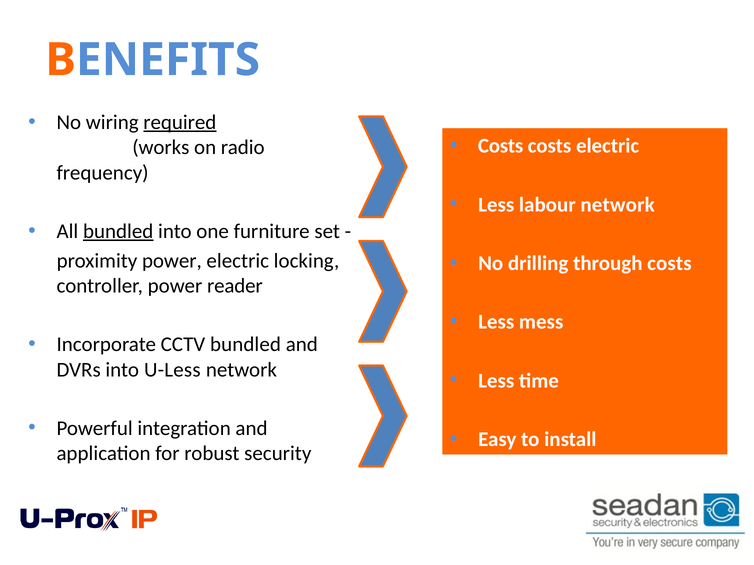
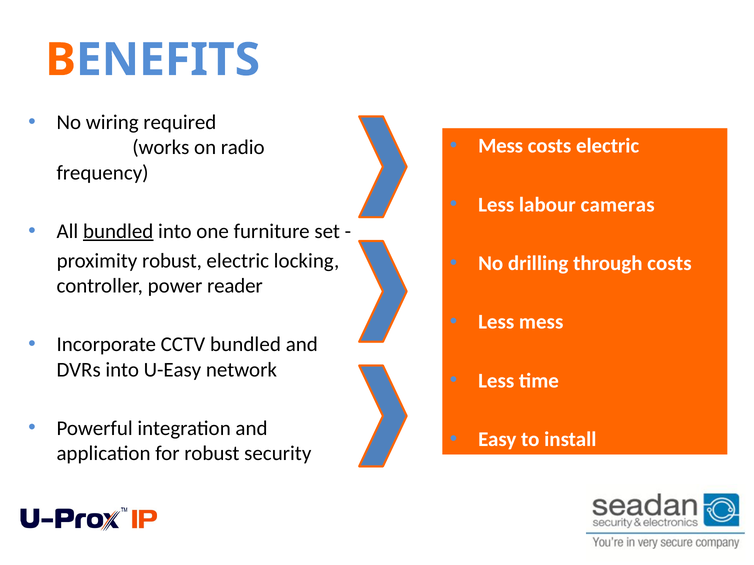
required underline: present -> none (180, 122)
Costs: Costs -> Mess (501, 146)
labour network: network -> cameras (618, 205)
proximity power: power -> robust (172, 261)
U-Less: U-Less -> U-Easy (172, 370)
